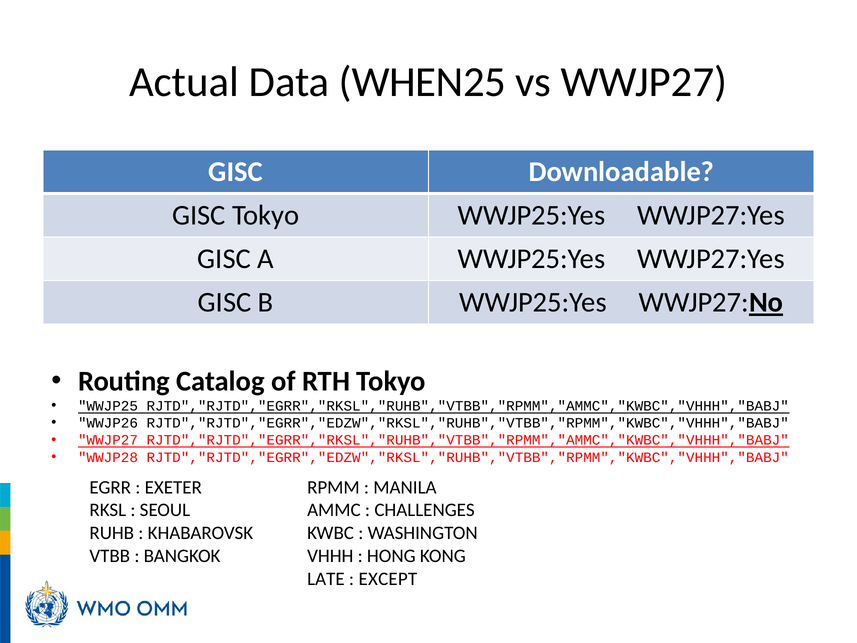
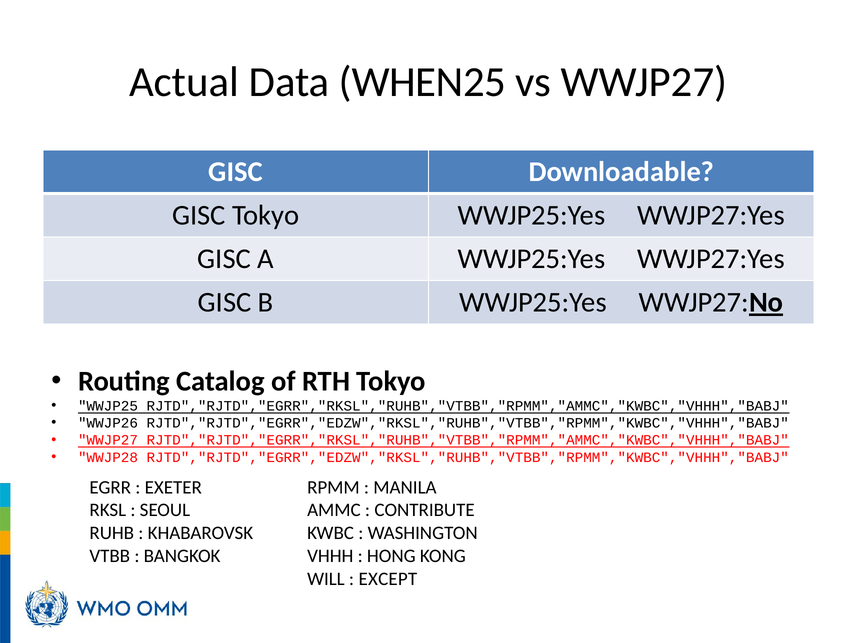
CHALLENGES: CHALLENGES -> CONTRIBUTE (425, 510)
LATE: LATE -> WILL (326, 579)
